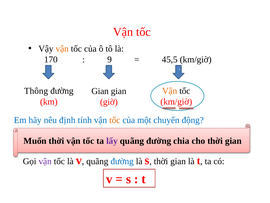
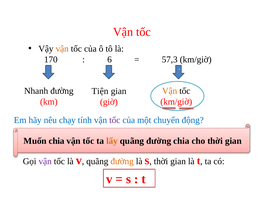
9: 9 -> 6 (110, 59)
45,5: 45,5 -> 57,3 (170, 59)
Thông: Thông -> Nhanh (36, 91)
Gian: Gian -> Tiện (100, 91)
định: định -> chạy (67, 120)
tốc colour: orange -> purple (115, 120)
Muốn thời: thời -> chia (57, 141)
lấy colour: purple -> orange (112, 141)
đường colour: blue -> orange (122, 161)
